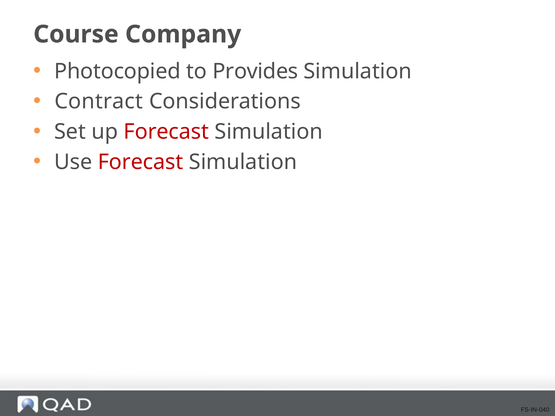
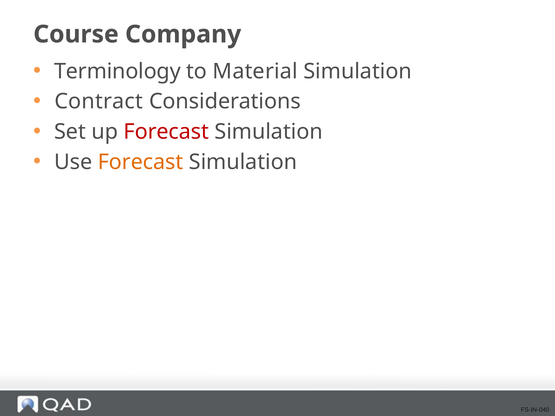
Photocopied: Photocopied -> Terminology (117, 71)
Provides: Provides -> Material (255, 71)
Forecast colour: red -> orange (141, 162)
